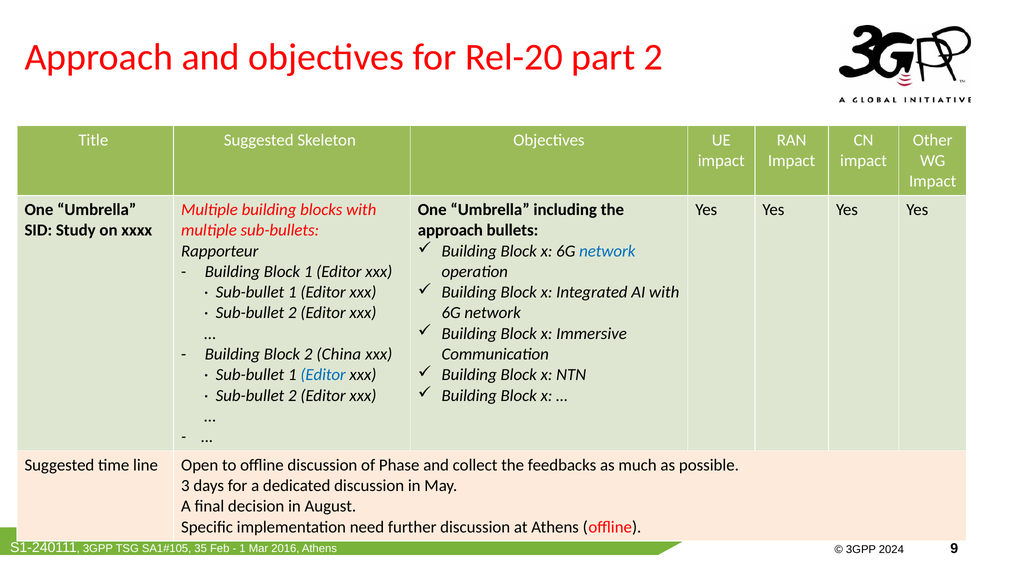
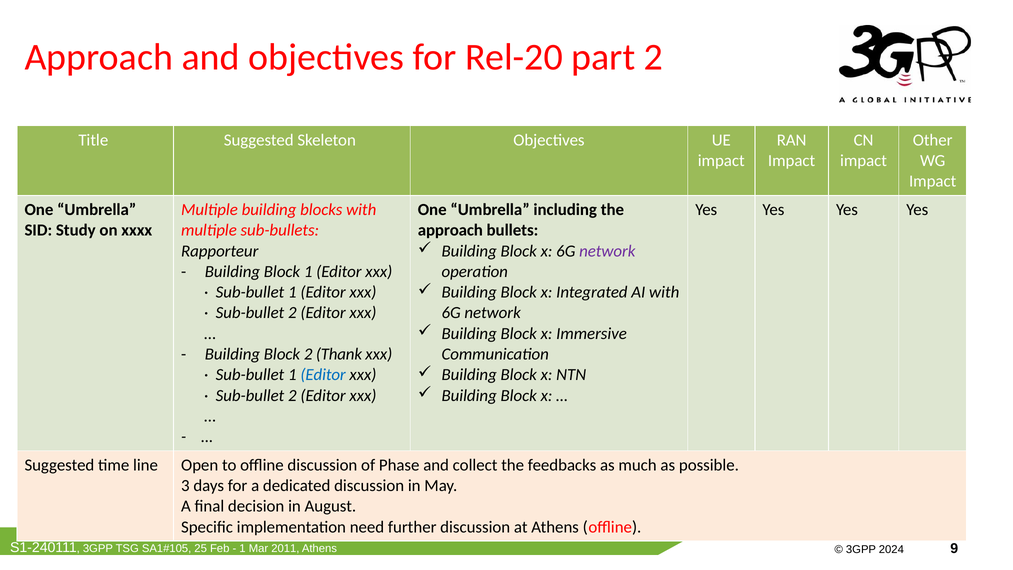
network colour: blue -> purple (607, 251)
China: China -> Thank (339, 354)
35: 35 -> 25 (201, 548)
2016: 2016 -> 2011 (285, 548)
